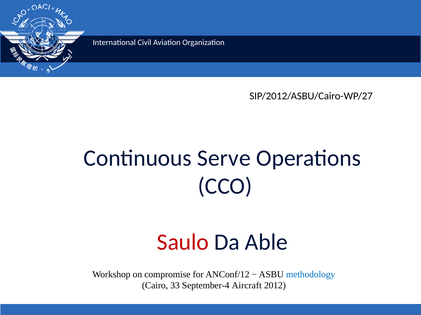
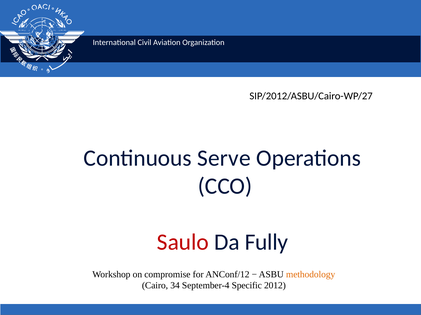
Able: Able -> Fully (266, 243)
methodology colour: blue -> orange (311, 275)
33: 33 -> 34 (175, 286)
Aircraft: Aircraft -> Specific (247, 286)
